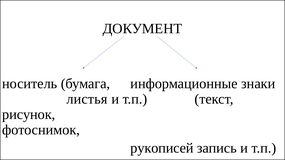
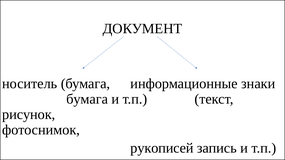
листья: листья -> бумага (87, 99)
